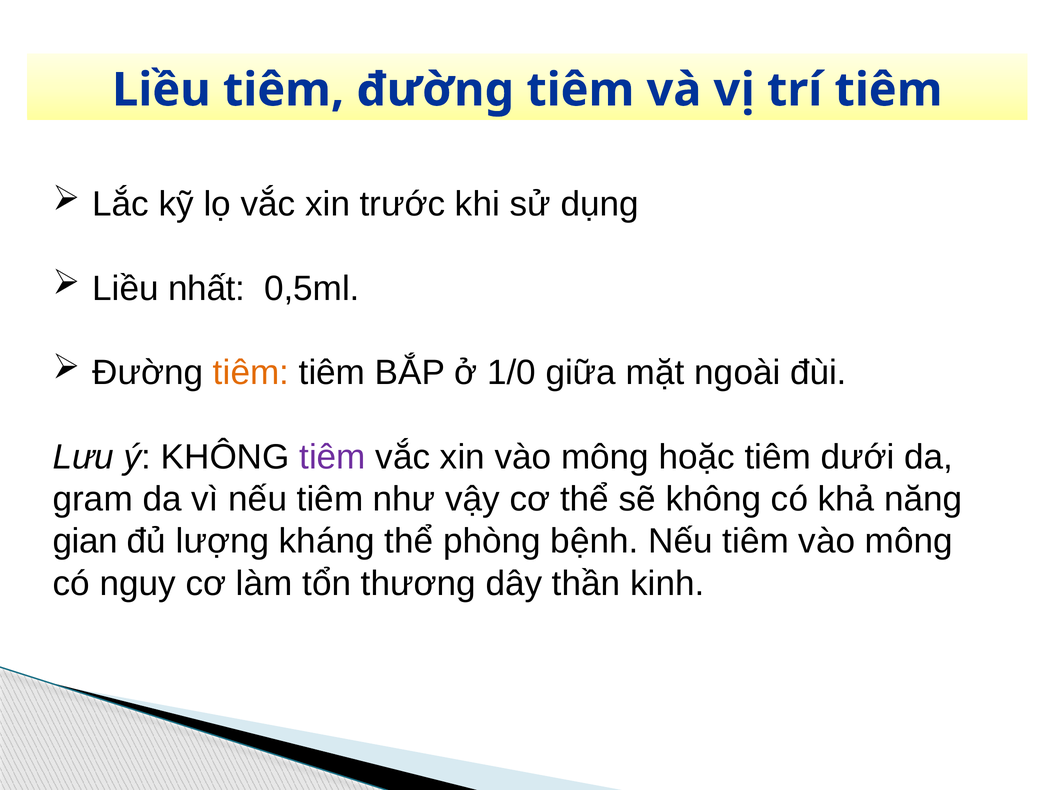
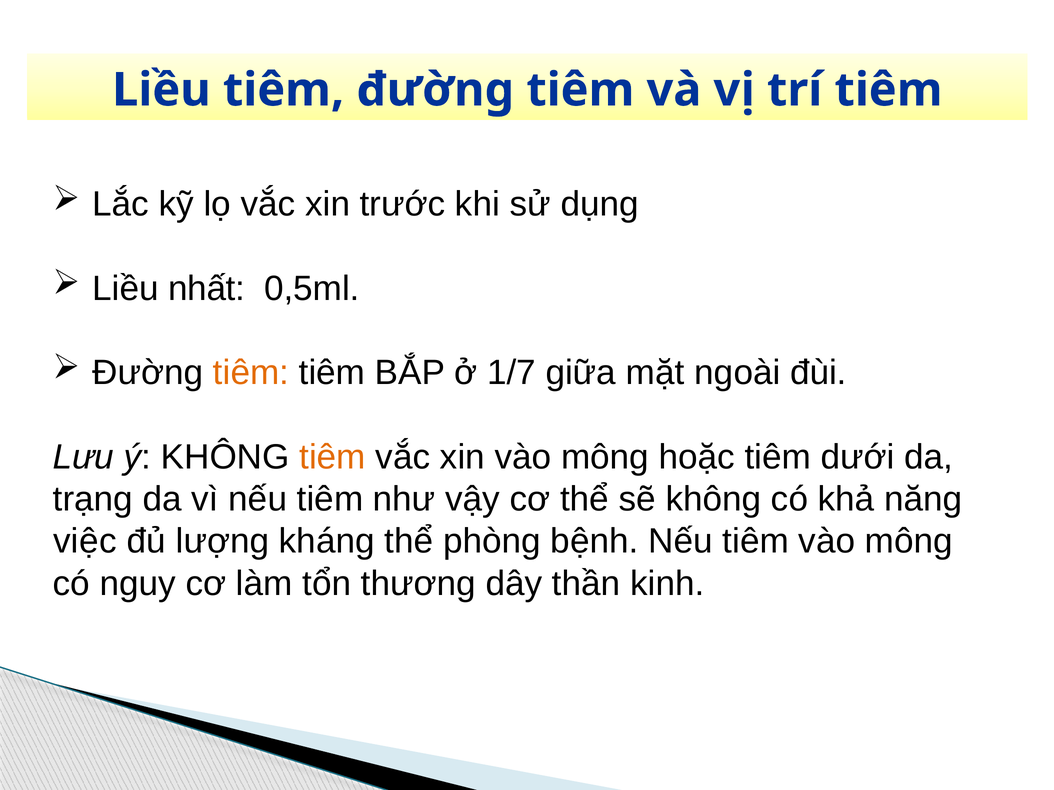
1/0: 1/0 -> 1/7 (512, 373)
tiêm colour: purple -> orange (333, 457)
gram: gram -> trạng (93, 499)
gian: gian -> việc (85, 542)
